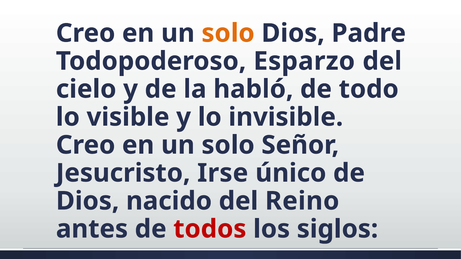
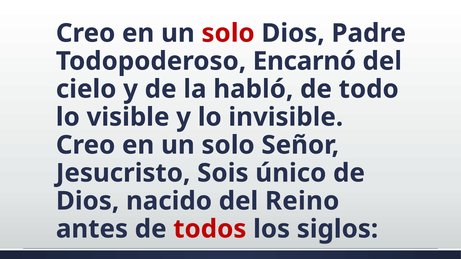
solo colour: orange -> red (228, 33)
Esparzo: Esparzo -> Encarnó (304, 61)
Irse: Irse -> Sois (223, 173)
